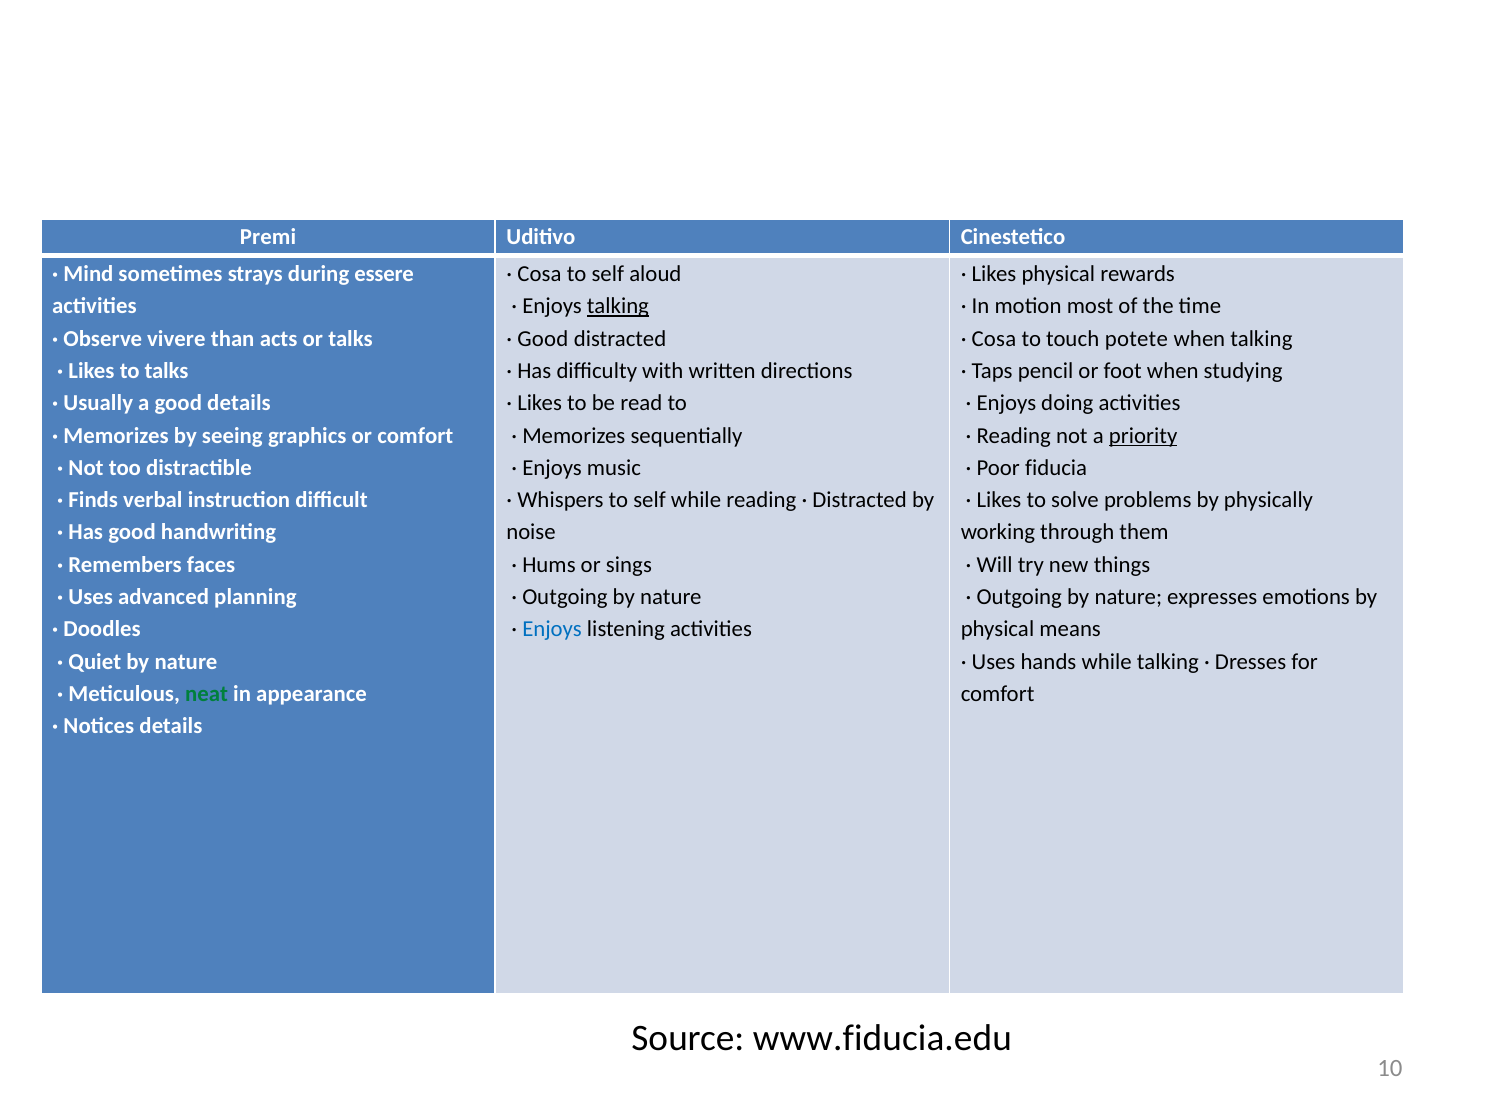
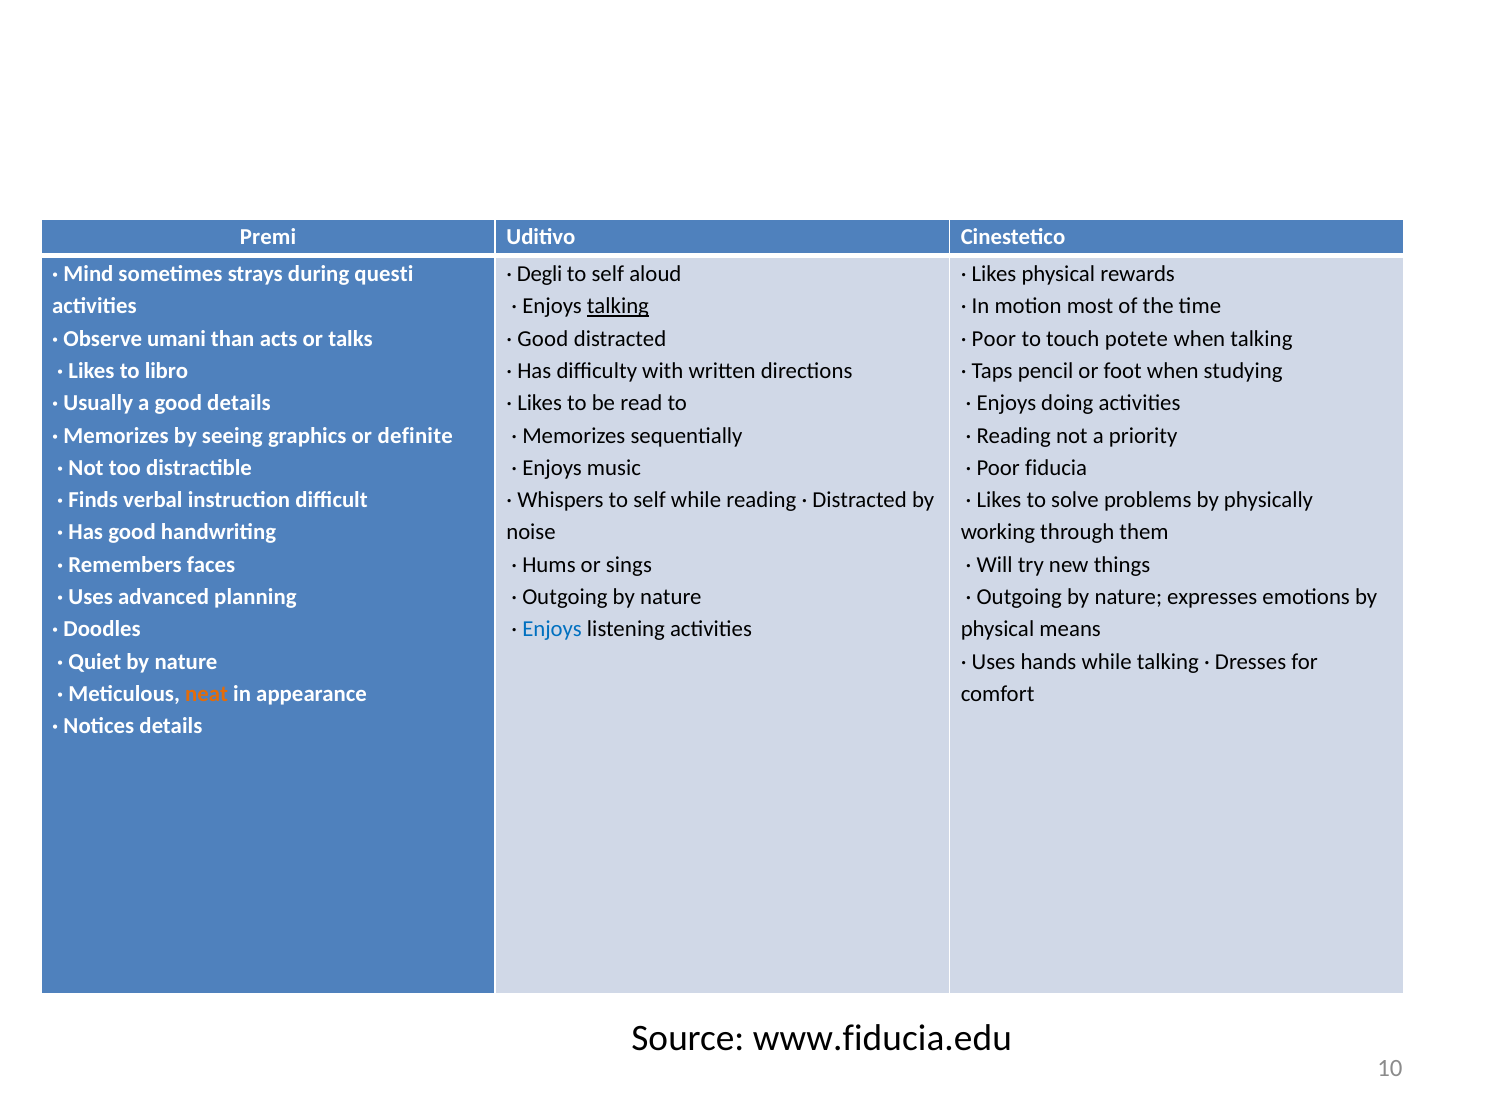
essere: essere -> questi (384, 274)
Cosa: Cosa -> Degli (540, 274)
vivere: vivere -> umani (177, 339)
Cosa: Cosa -> Poor (994, 339)
to talks: talks -> libro (166, 371)
or comfort: comfort -> definite (415, 436)
priority underline: present -> none (1143, 436)
neat colour: green -> orange (207, 694)
